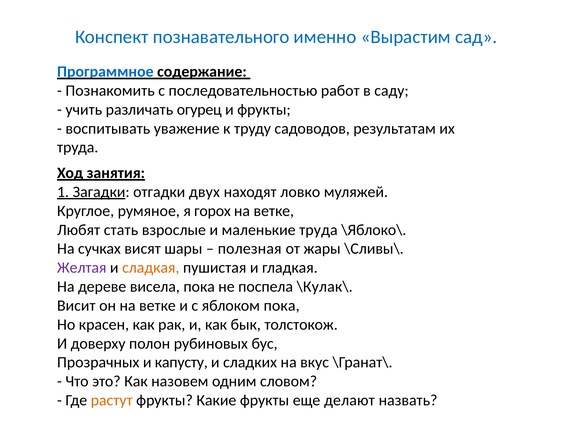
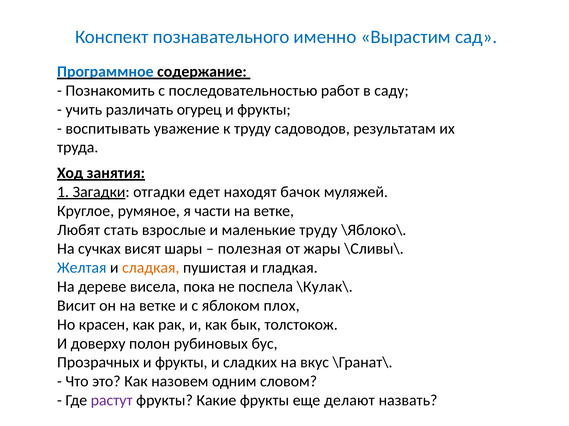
двух: двух -> едет (204, 192)
ловко: ловко -> бачок (300, 192)
горох: горох -> части (212, 211)
маленькие труда: труда -> труду (318, 230)
Желтая colour: purple -> blue (82, 268)
яблоком пока: пока -> плох (282, 306)
Прозрачных и капусту: капусту -> фрукты (181, 363)
растут colour: orange -> purple (112, 401)
